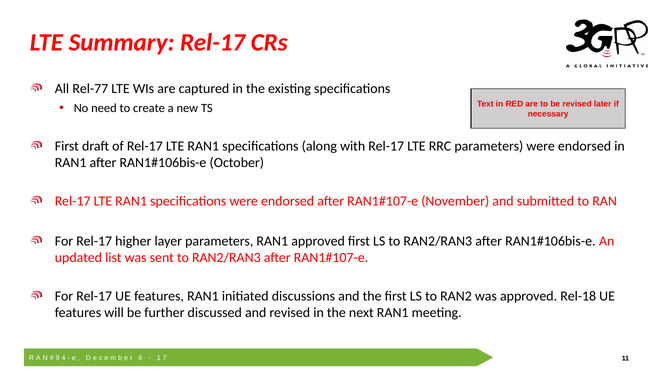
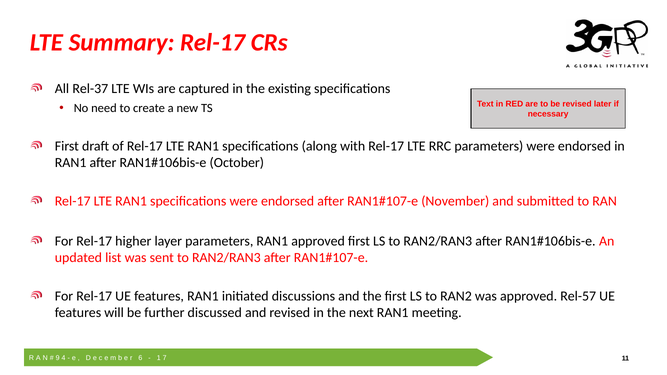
Rel-77: Rel-77 -> Rel-37 (90, 88)
Rel-18: Rel-18 -> Rel-57 (578, 296)
